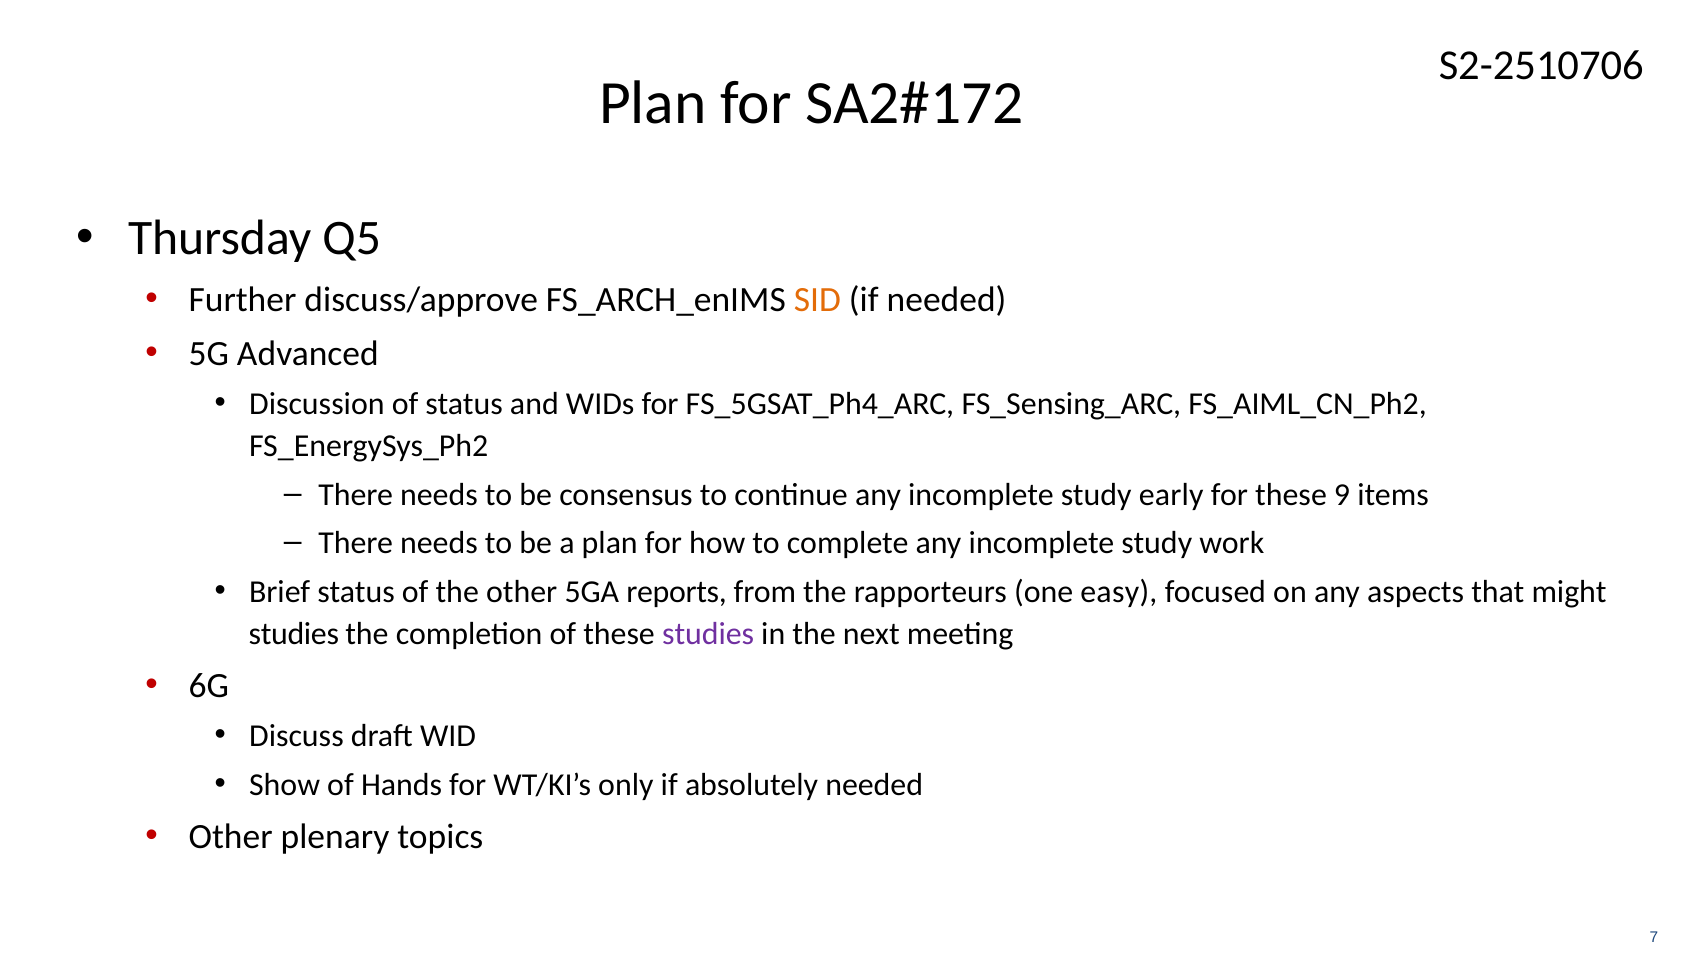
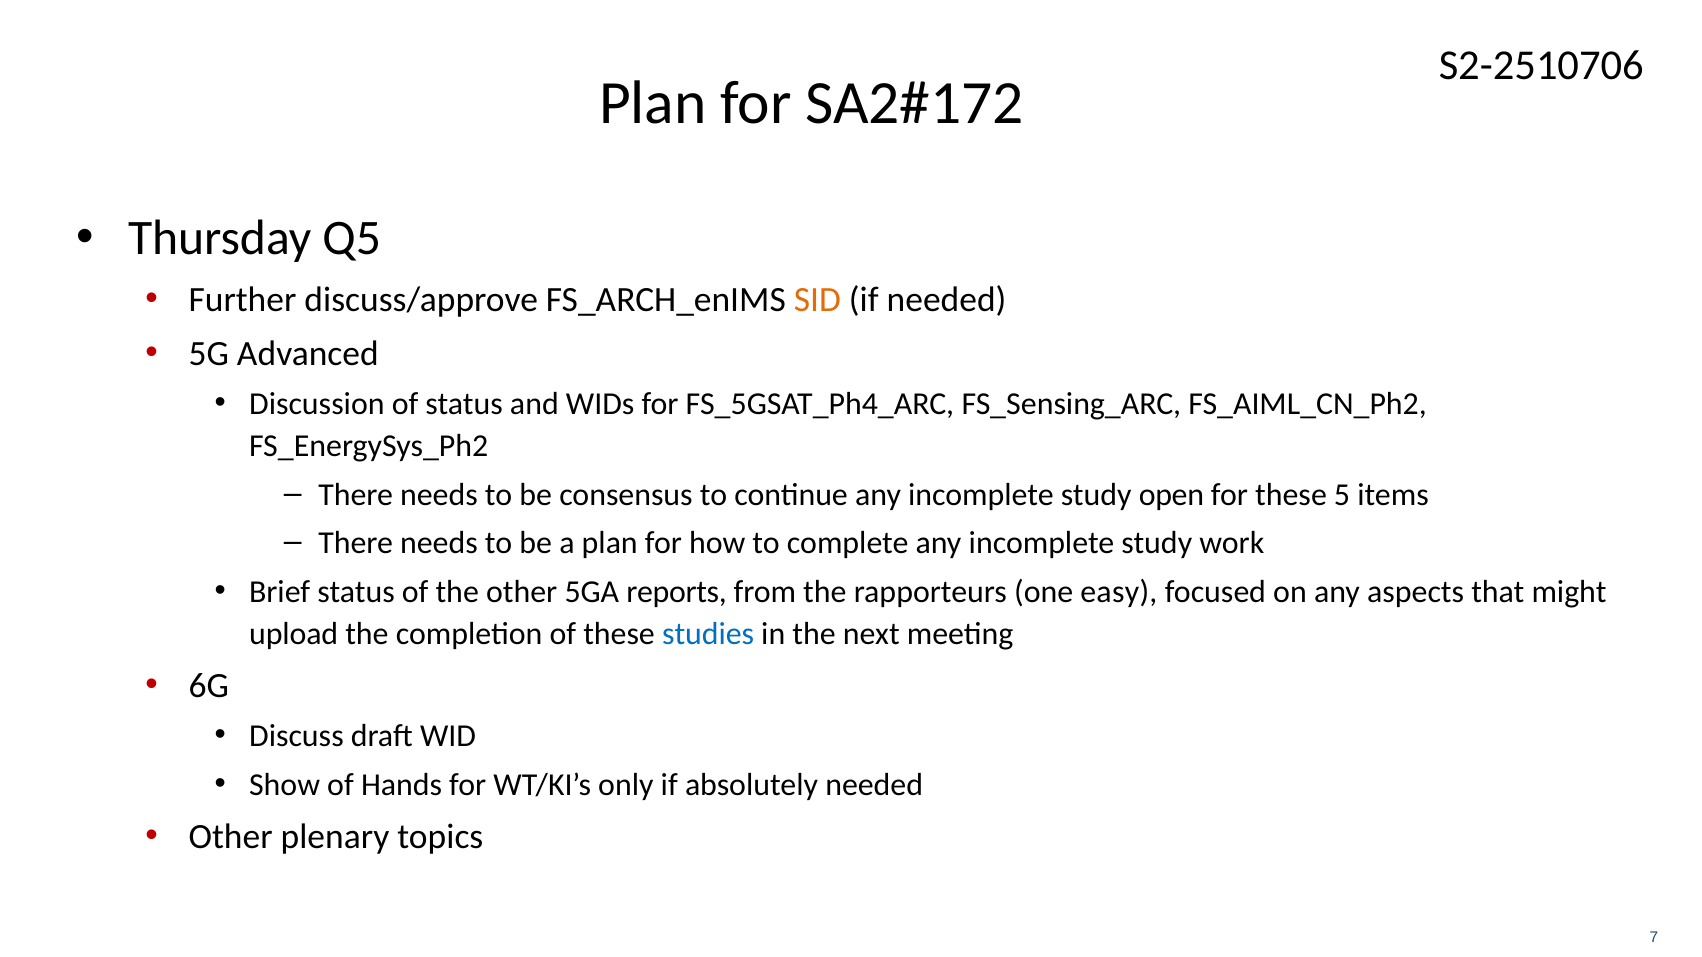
early: early -> open (1171, 495)
9: 9 -> 5 (1342, 495)
studies: studies -> upload (294, 634)
studies colour: purple -> blue (708, 634)
